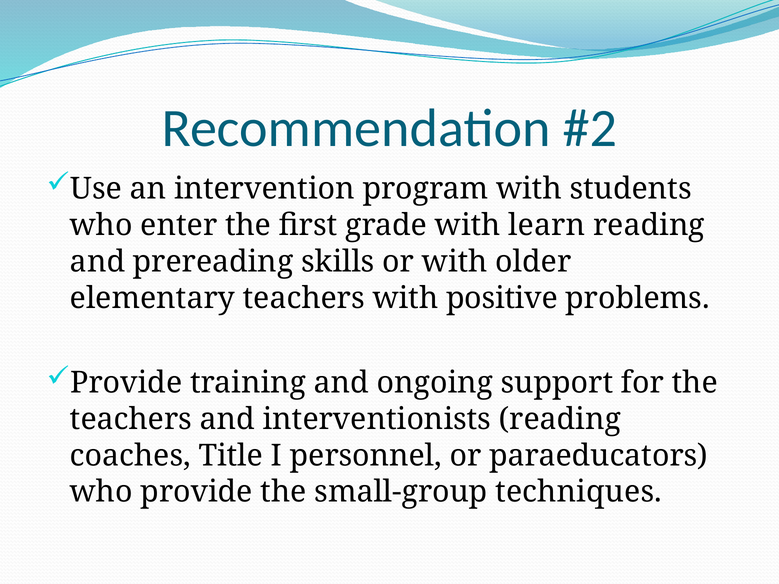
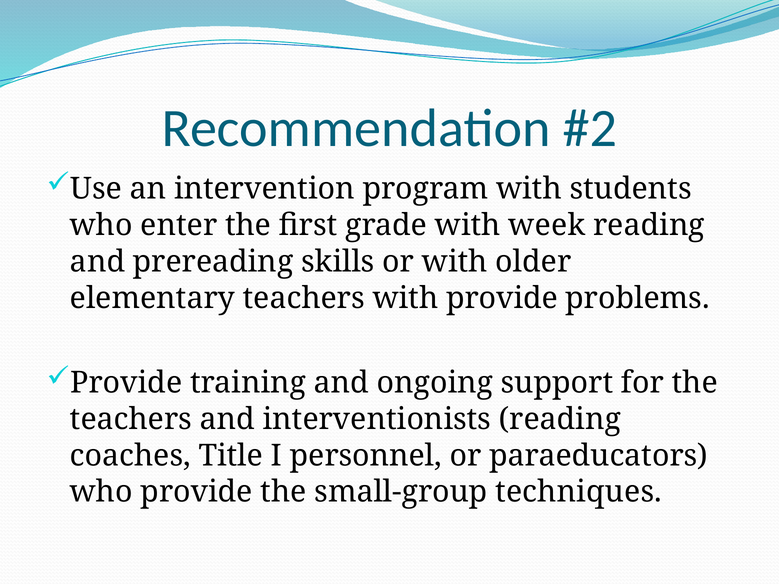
learn: learn -> week (547, 225)
with positive: positive -> provide (502, 298)
